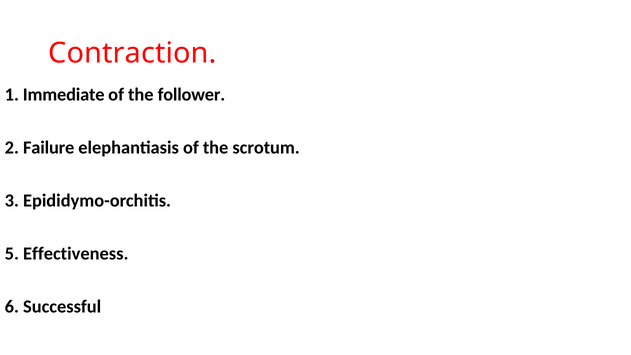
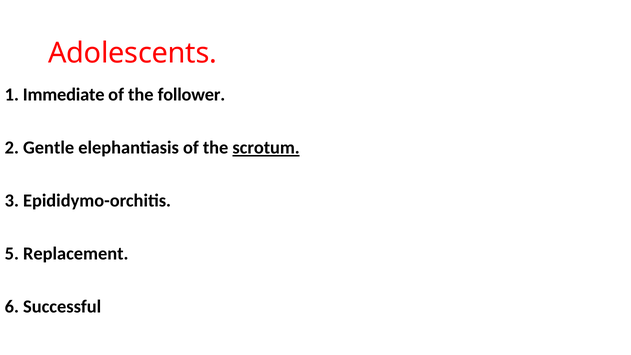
Contraction: Contraction -> Adolescents (133, 53)
Failure: Failure -> Gentle (49, 148)
scrotum underline: none -> present (266, 148)
Effectiveness: Effectiveness -> Replacement (76, 254)
